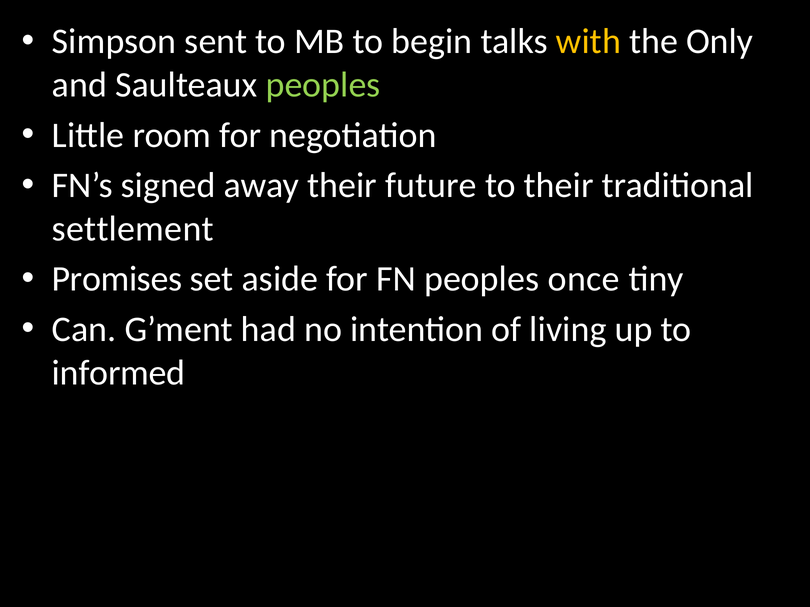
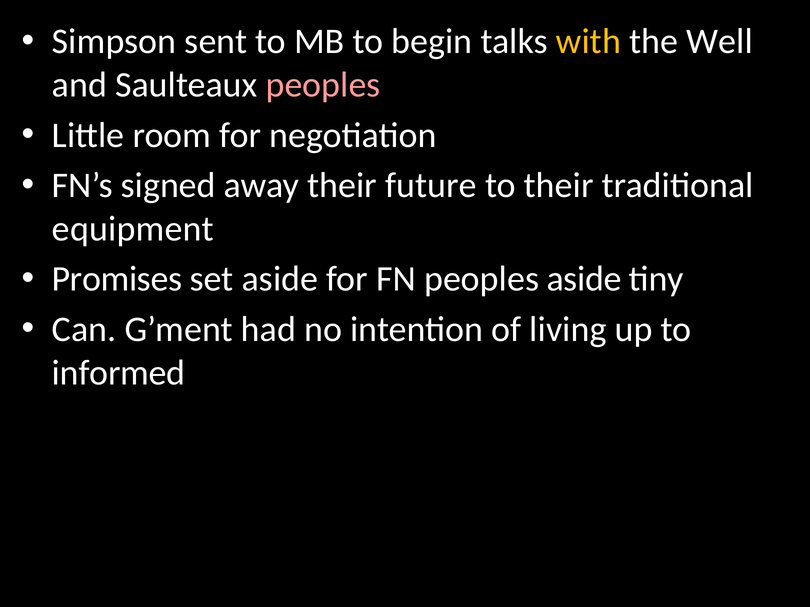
Only: Only -> Well (720, 42)
peoples colour: light green -> pink (323, 85)
settlement: settlement -> equipment (133, 229)
peoples once: once -> aside (584, 279)
